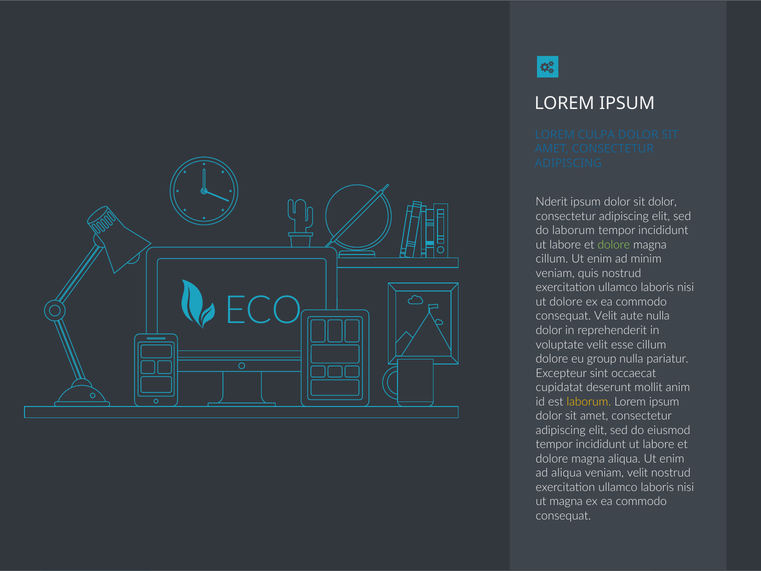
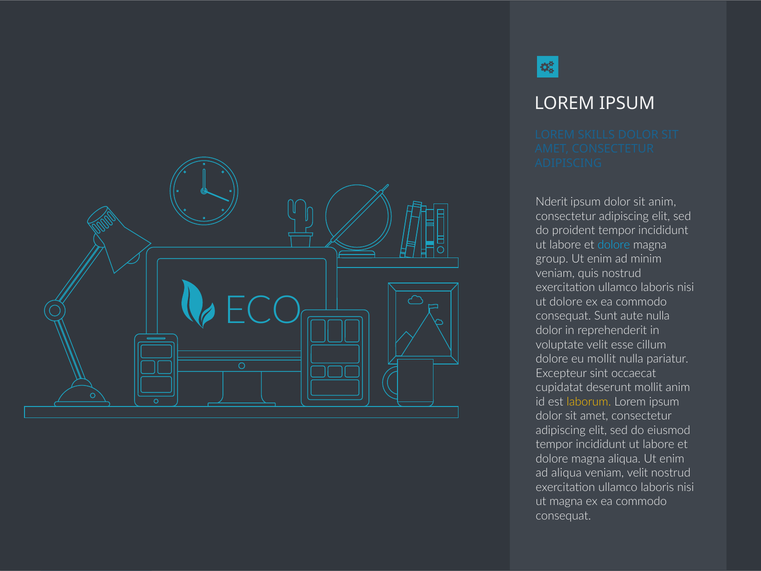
CULPA: CULPA -> SKILLS (596, 135)
sit dolor: dolor -> anim (662, 202)
do laborum: laborum -> proident (574, 230)
dolore colour: light green -> light blue (614, 245)
cillum: cillum -> group (552, 259)
consequat Velit: Velit -> Sunt (606, 316)
eu group: group -> mollit (602, 359)
